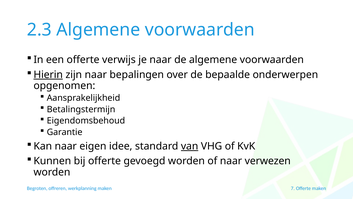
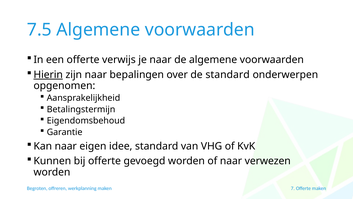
2.3: 2.3 -> 7.5 (39, 30)
de bepaalde: bepaalde -> standard (228, 74)
van underline: present -> none (190, 146)
